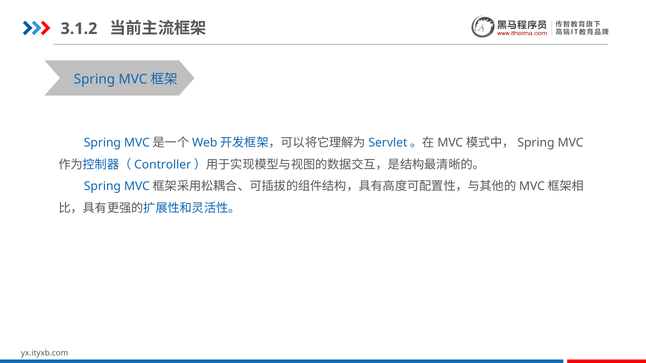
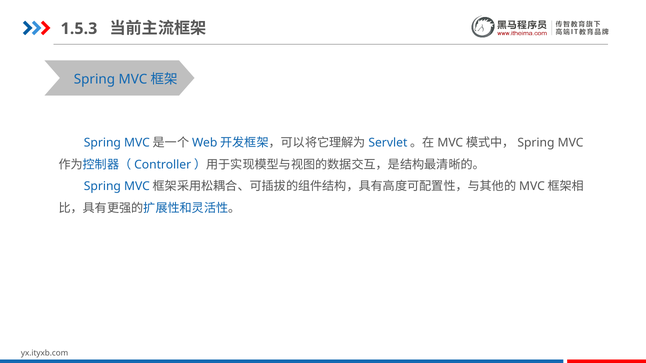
3.1.2: 3.1.2 -> 1.5.3 (79, 29)
